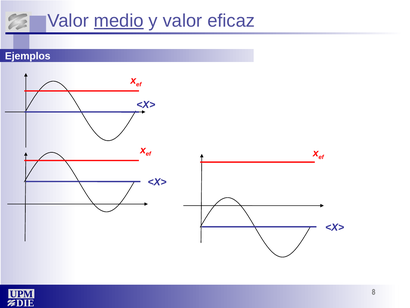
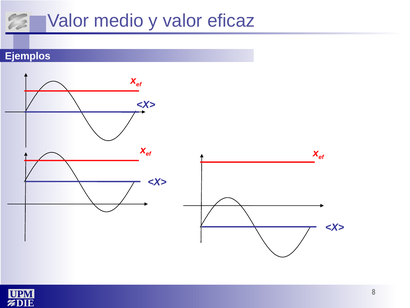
medio underline: present -> none (119, 21)
